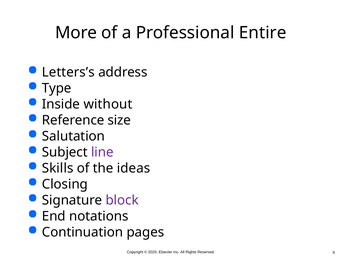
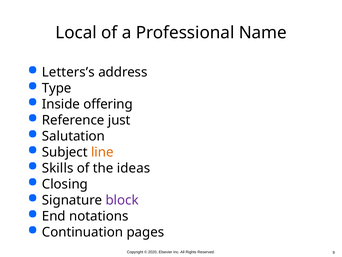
More: More -> Local (76, 33)
Entire: Entire -> Name (263, 33)
without: without -> offering (108, 104)
size: size -> just (119, 120)
line colour: purple -> orange (102, 152)
